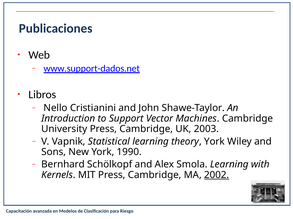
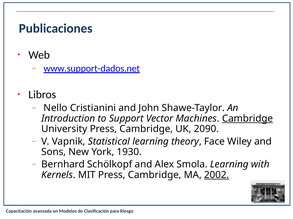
Cambridge underline: none -> present (248, 119)
2003: 2003 -> 2090 (206, 129)
theory York: York -> Face (214, 142)
1990: 1990 -> 1930 (129, 152)
